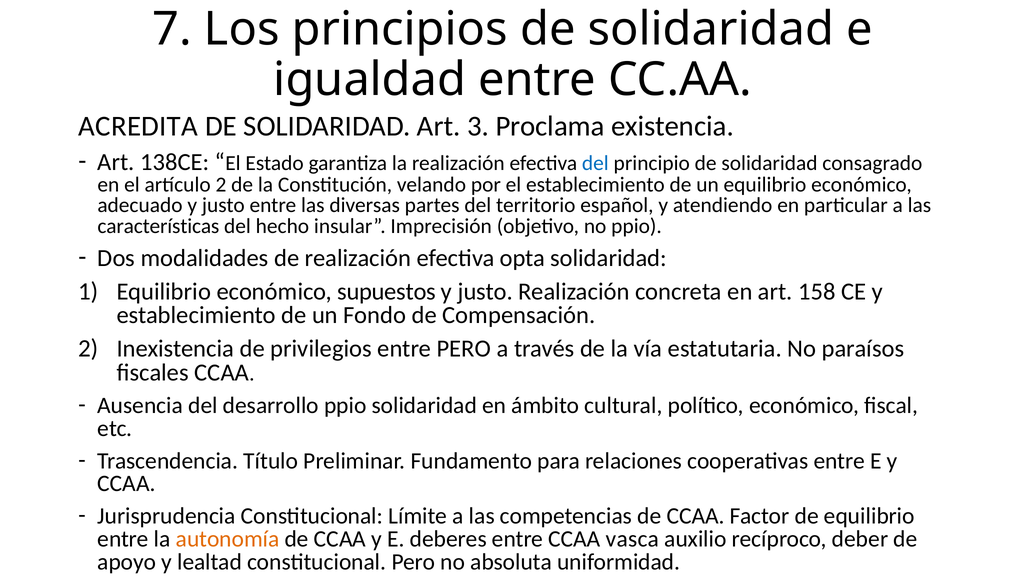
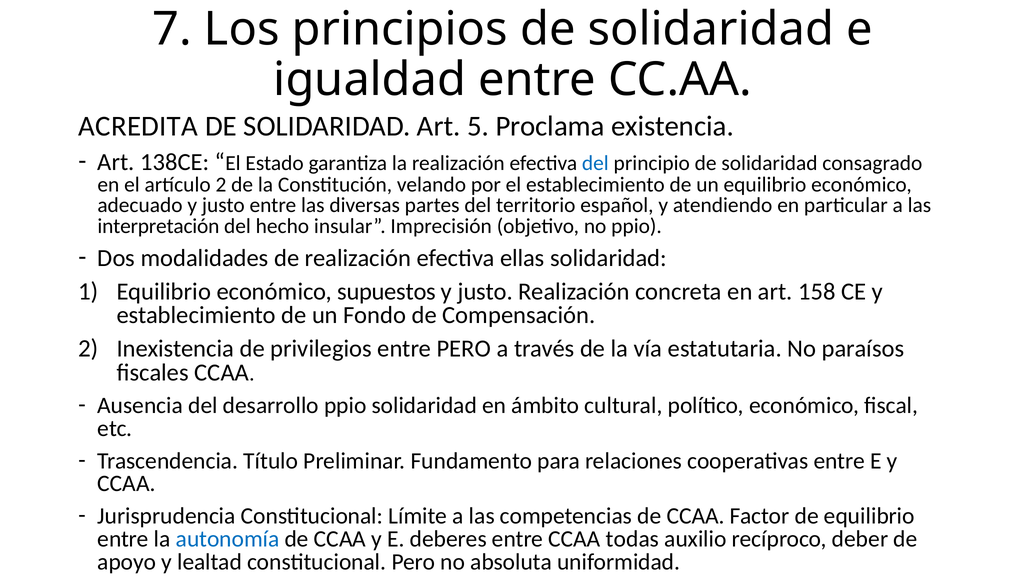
3: 3 -> 5 (478, 126)
características: características -> interpretación (158, 226)
opta: opta -> ellas (522, 258)
autonomía colour: orange -> blue (228, 539)
vasca: vasca -> todas (632, 539)
